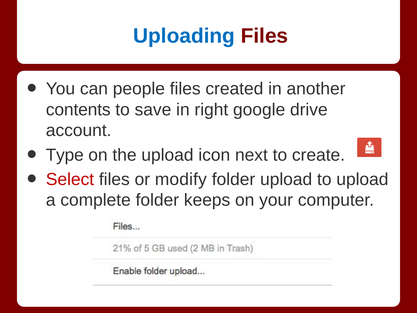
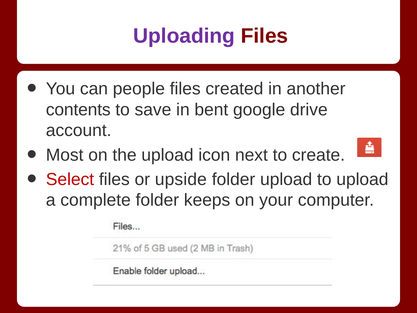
Uploading colour: blue -> purple (184, 36)
right: right -> bent (211, 110)
Type: Type -> Most (65, 155)
modify: modify -> upside (181, 179)
